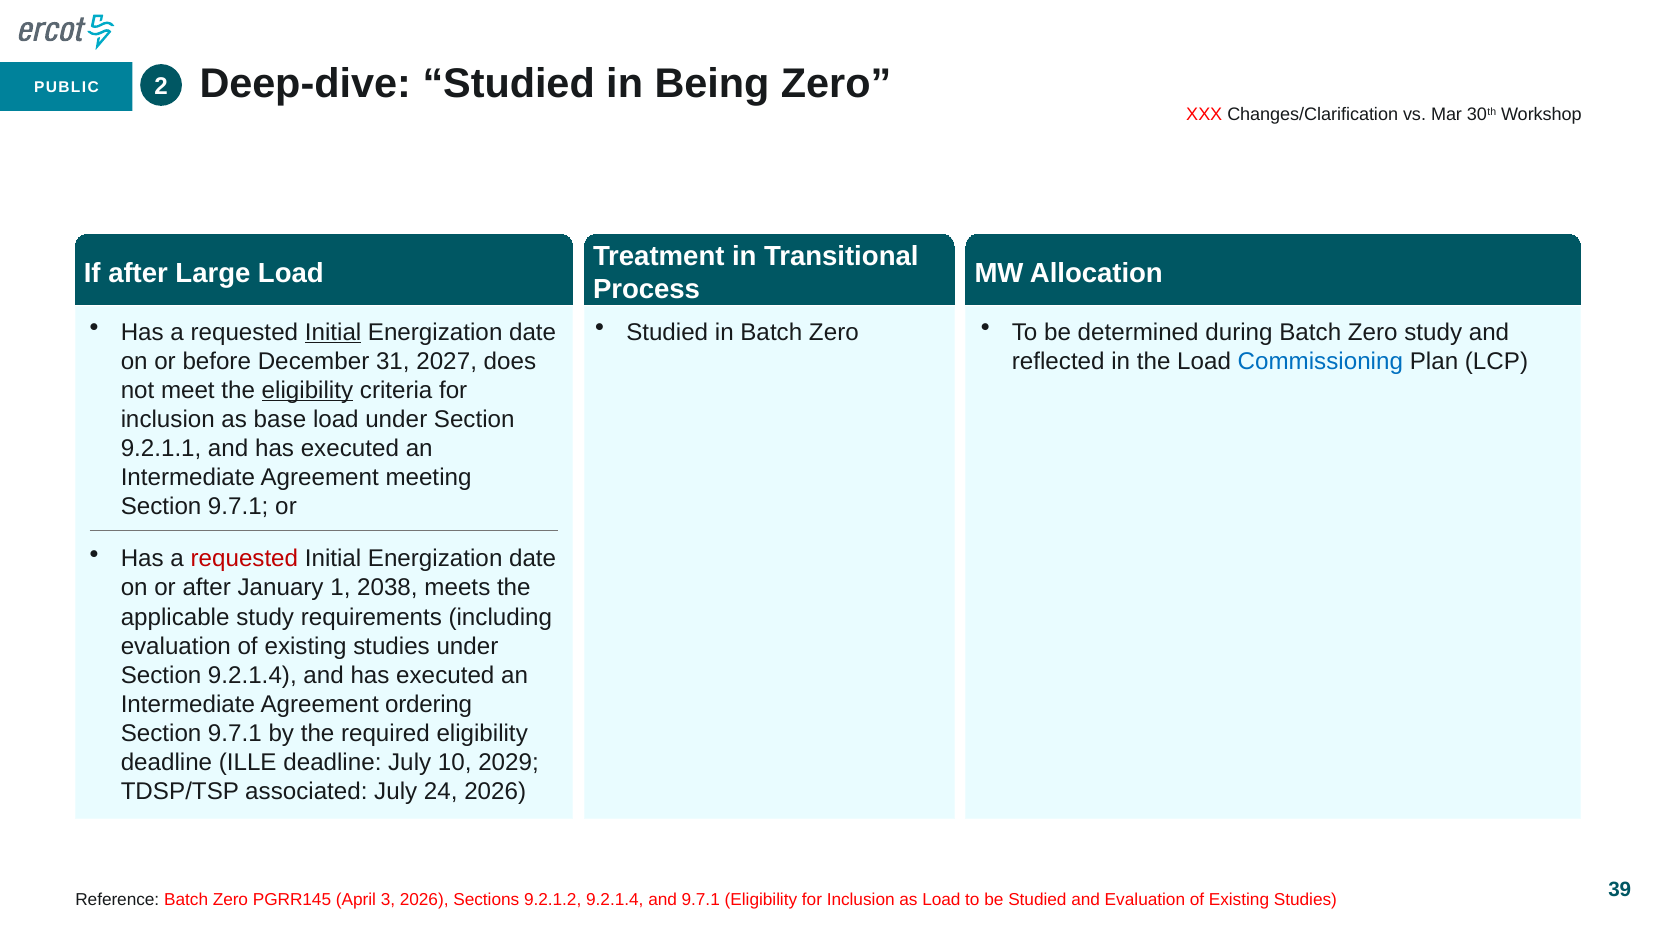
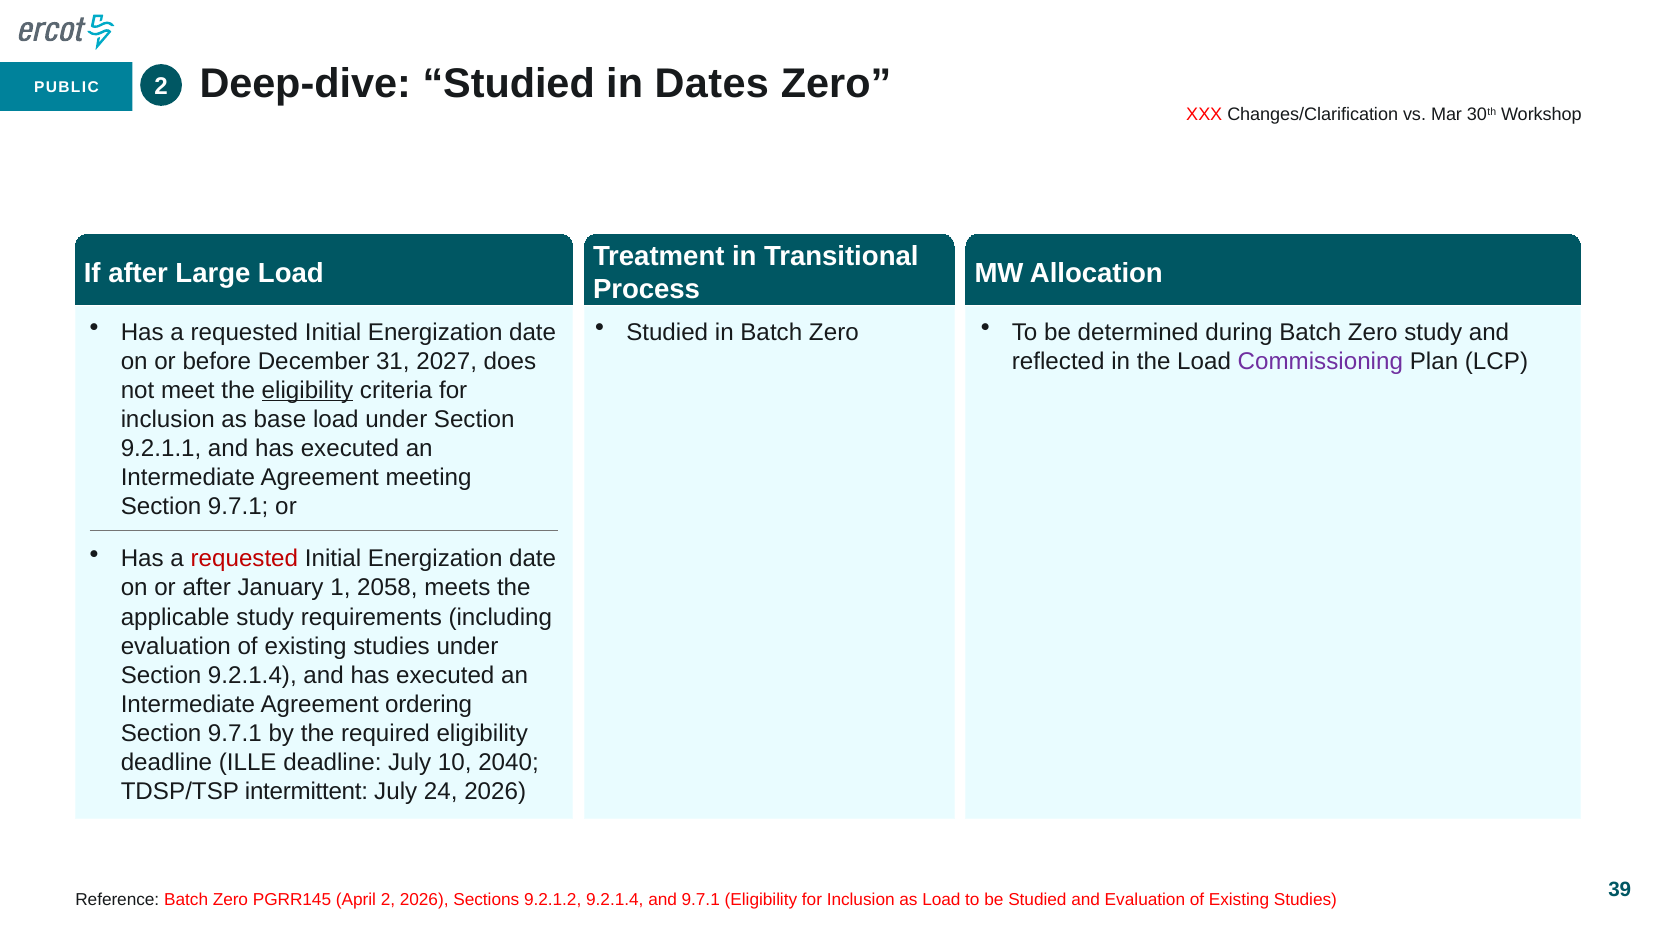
Being: Being -> Dates (712, 84)
Initial underline: present -> none (333, 332)
Commissioning colour: blue -> purple (1320, 361)
2038: 2038 -> 2058 (387, 588)
2029: 2029 -> 2040 (508, 762)
associated: associated -> intermittent (306, 791)
April 3: 3 -> 2 (388, 899)
